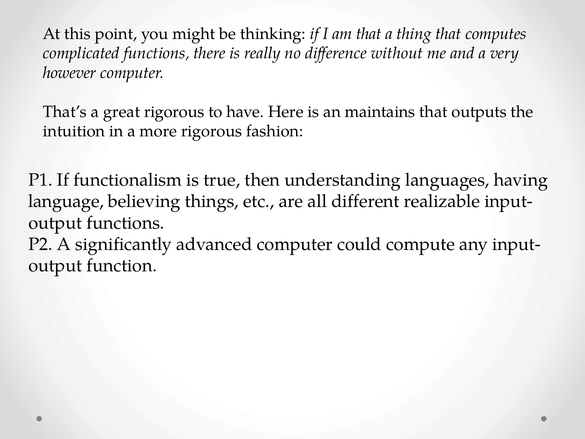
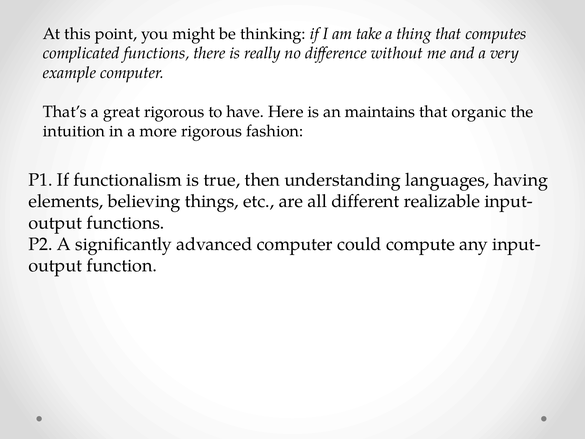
am that: that -> take (369, 34)
however: however -> example (70, 73)
outputs: outputs -> organic (479, 112)
language: language -> elements (66, 201)
